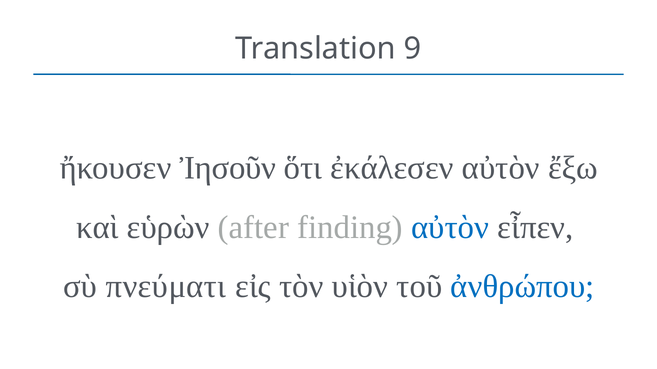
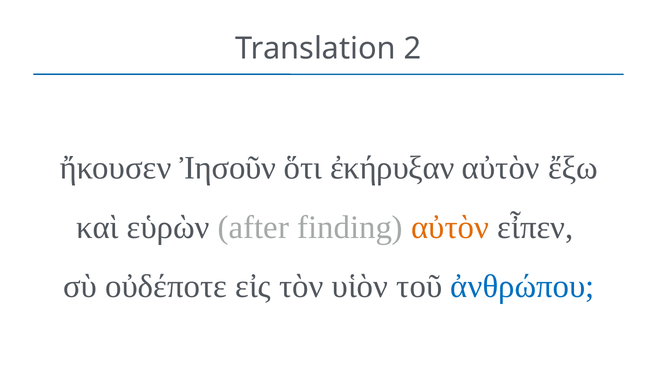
9: 9 -> 2 (413, 49)
ἐκάλεσεν: ἐκάλεσεν -> ἐκήρυξαν (392, 168)
αὐτὸν colour: blue -> orange (450, 228)
πνεύματι: πνεύματι -> οὐδέποτε (166, 287)
